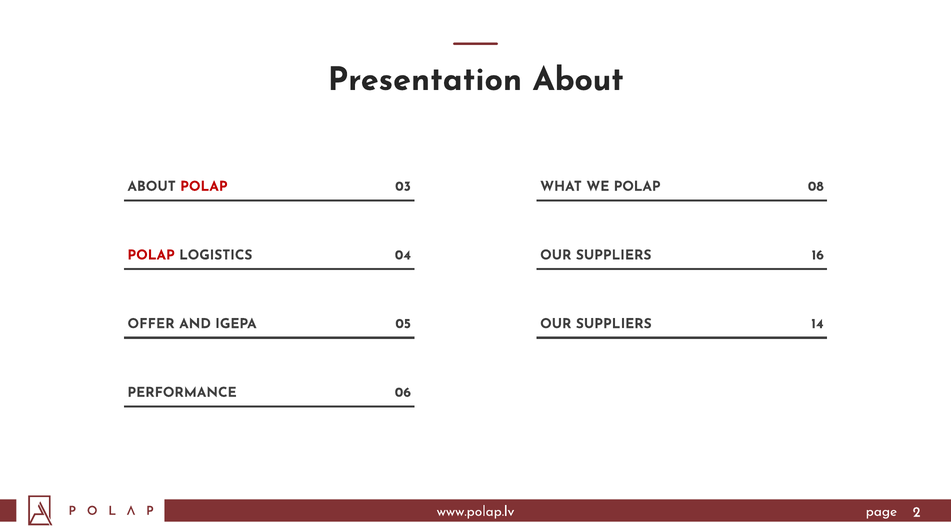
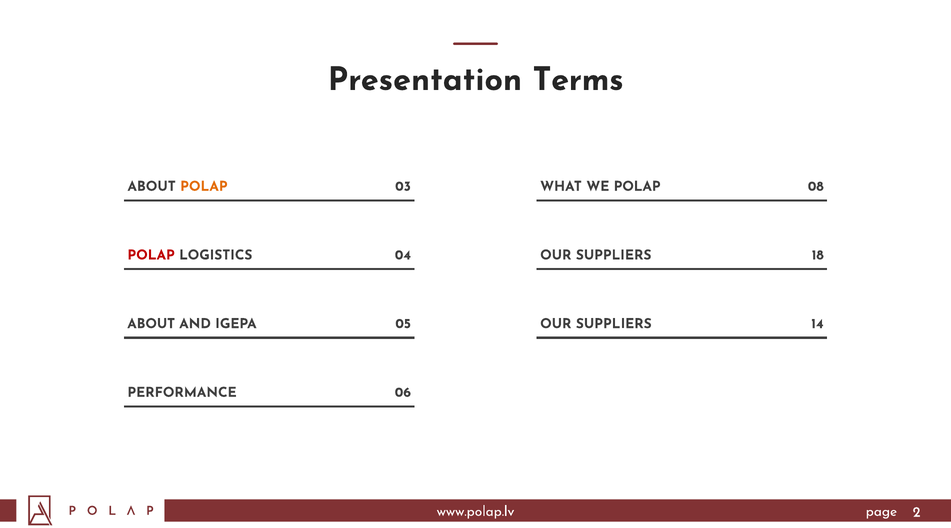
Presentation About: About -> Terms (578, 79)
POLAP colour: red -> orange (204, 186)
16: 16 -> 18 (818, 255)
OFFER: OFFER -> ABOUT (151, 324)
